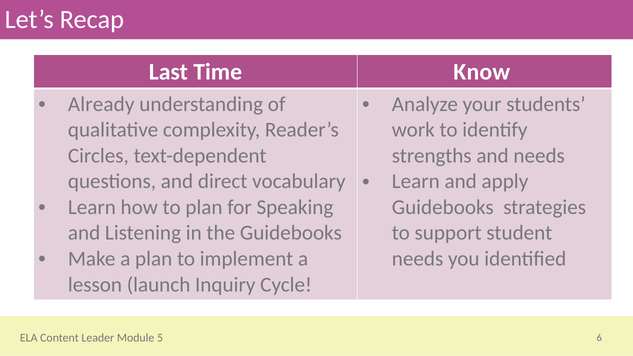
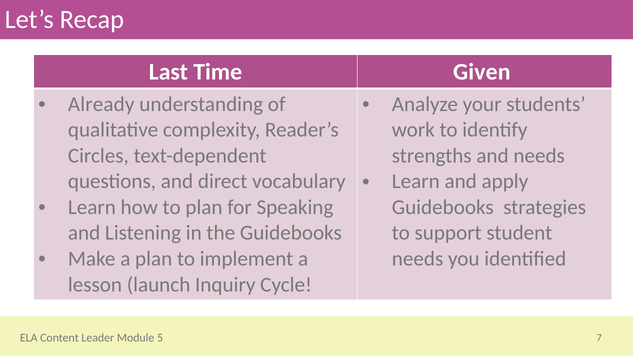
Know: Know -> Given (482, 72)
6: 6 -> 7 (599, 338)
